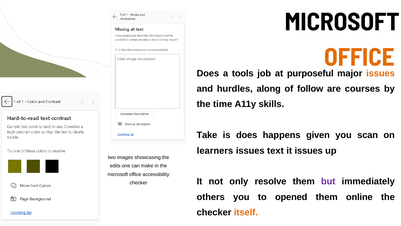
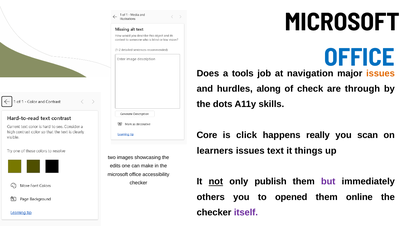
OFFICE colour: orange -> blue (359, 57)
purposeful: purposeful -> navigation (310, 73)
follow: follow -> check (310, 89)
courses: courses -> through (362, 89)
time: time -> dots (223, 104)
Take: Take -> Core (207, 135)
is does: does -> click (247, 135)
given: given -> really (318, 135)
it issues: issues -> things (309, 150)
not underline: none -> present (216, 181)
resolve: resolve -> publish (271, 181)
itself colour: orange -> purple (246, 212)
